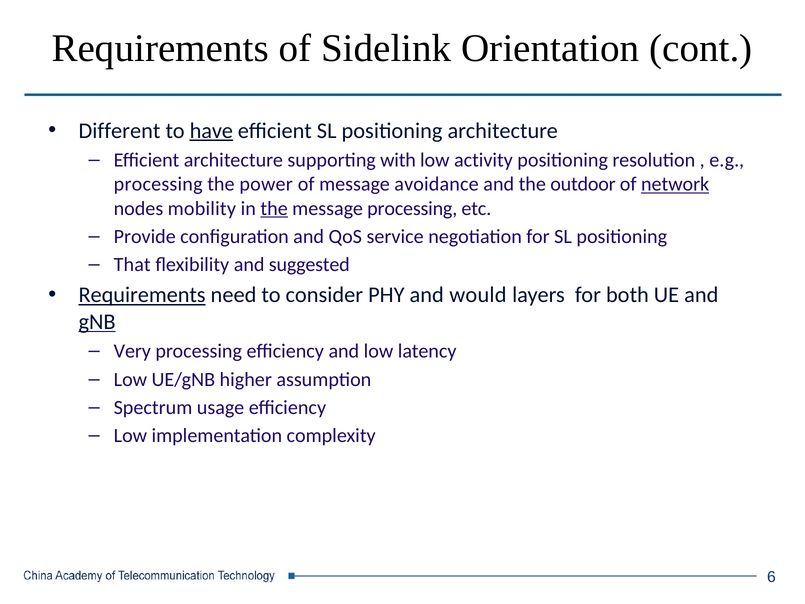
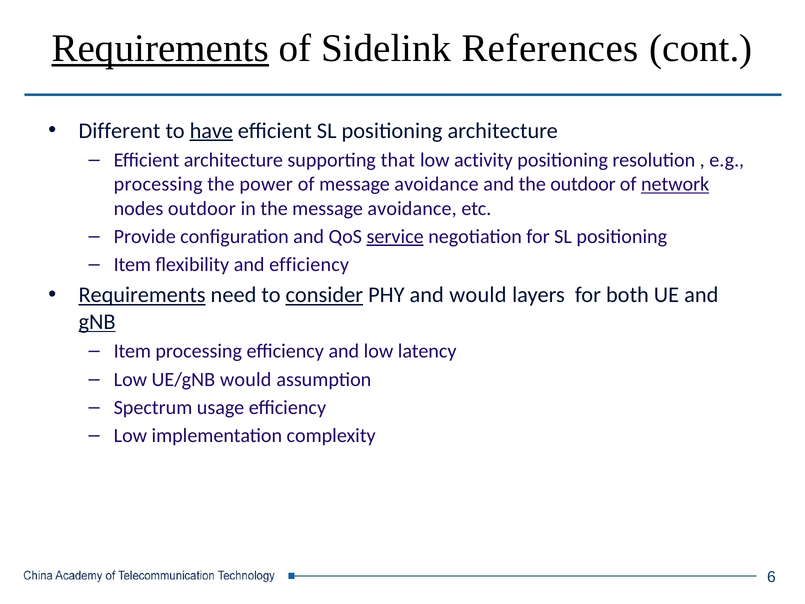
Requirements underline: none -> present (160, 48)
Orientation: Orientation -> References (550, 48)
with: with -> that (398, 160)
nodes mobility: mobility -> outdoor (202, 208)
the underline: present -> none (274, 208)
processing: processing -> avoidance (412, 208)
service underline: none -> present (395, 237)
That: That -> Item (132, 265)
and suggested: suggested -> efficiency (309, 265)
consider underline: none -> present (324, 295)
Very: Very -> Item (132, 351)
UE/gNB higher: higher -> would (246, 379)
